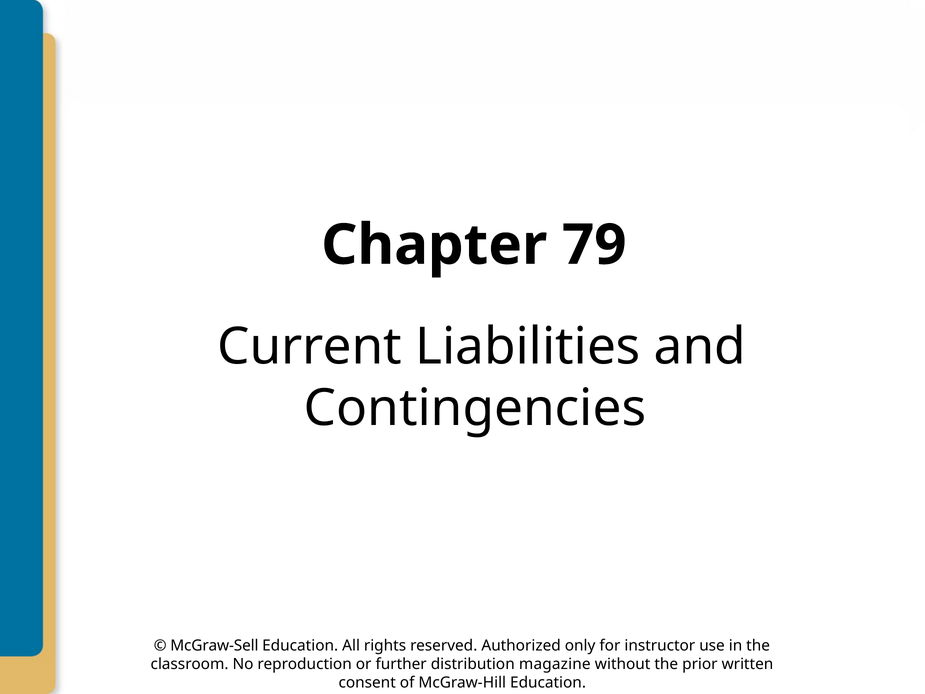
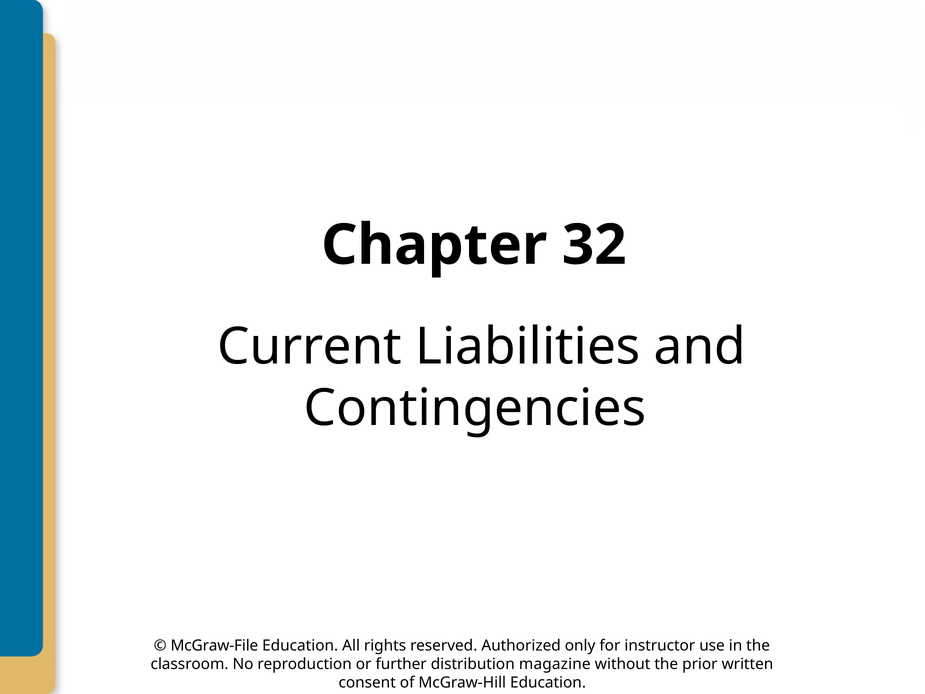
79: 79 -> 32 (594, 245)
McGraw-Sell: McGraw-Sell -> McGraw-File (214, 645)
